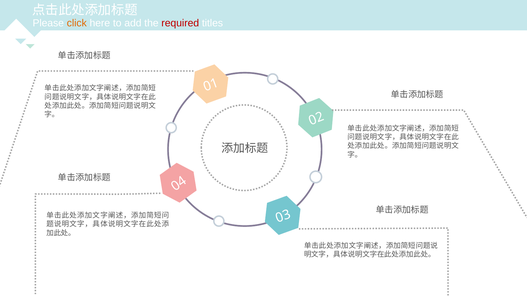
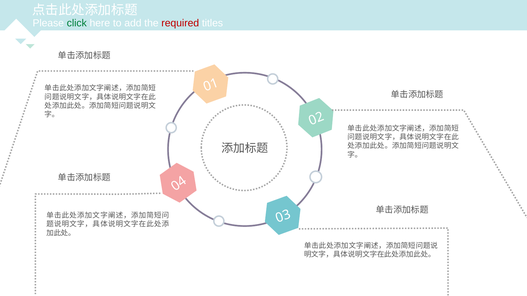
click colour: orange -> green (77, 23)
